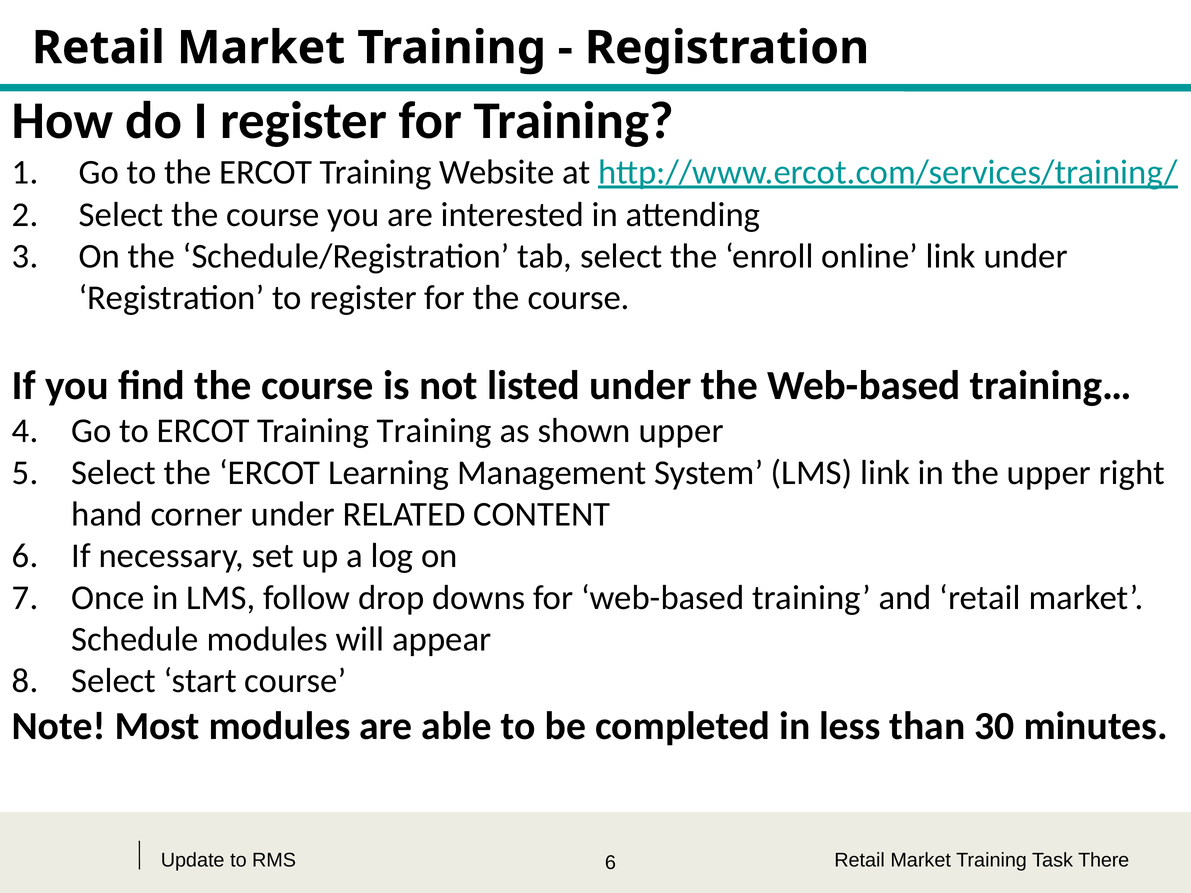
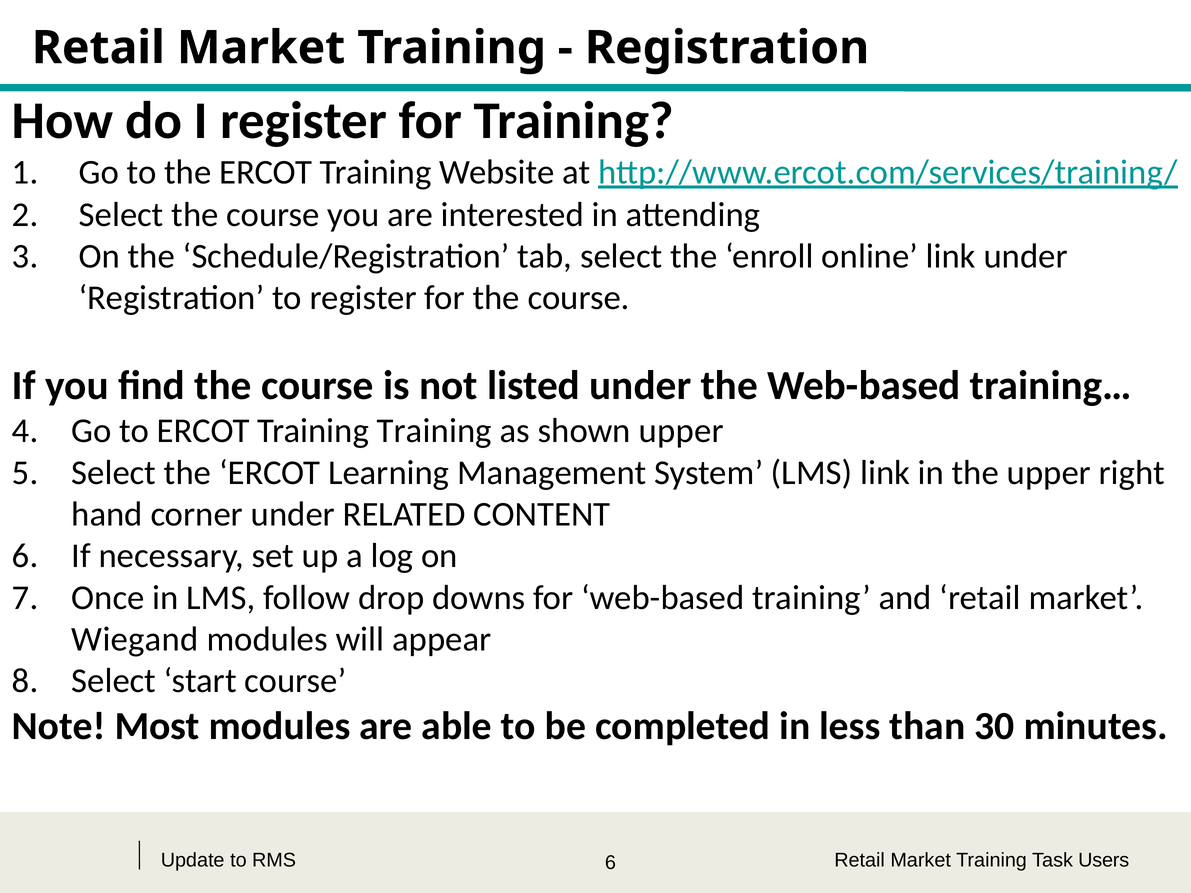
Schedule: Schedule -> Wiegand (135, 639)
There: There -> Users (1104, 860)
